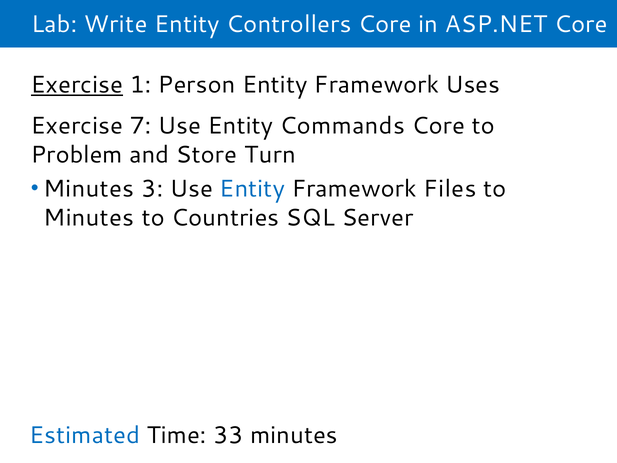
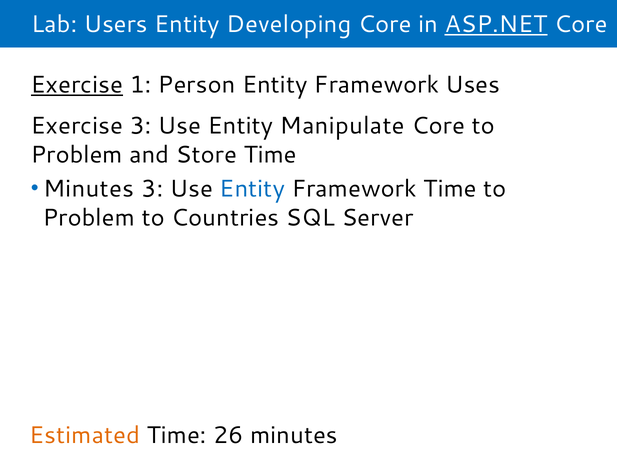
Write: Write -> Users (116, 24)
Controllers: Controllers -> Developing (289, 24)
ASP.NET underline: none -> present (496, 24)
Exercise 7: 7 -> 3 (140, 126)
Commands: Commands -> Manipulate (342, 126)
Store Turn: Turn -> Time (270, 155)
Framework Files: Files -> Time (450, 189)
Minutes: Minutes -> Problem (89, 218)
Estimated colour: blue -> orange (85, 435)
33: 33 -> 26 (228, 435)
